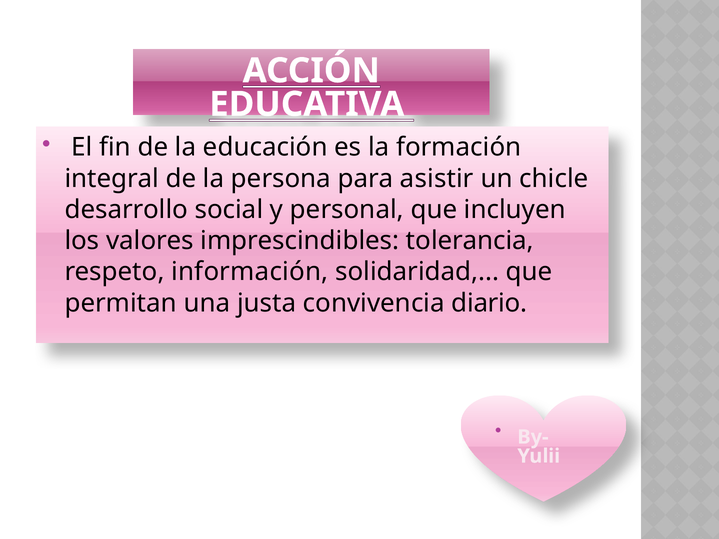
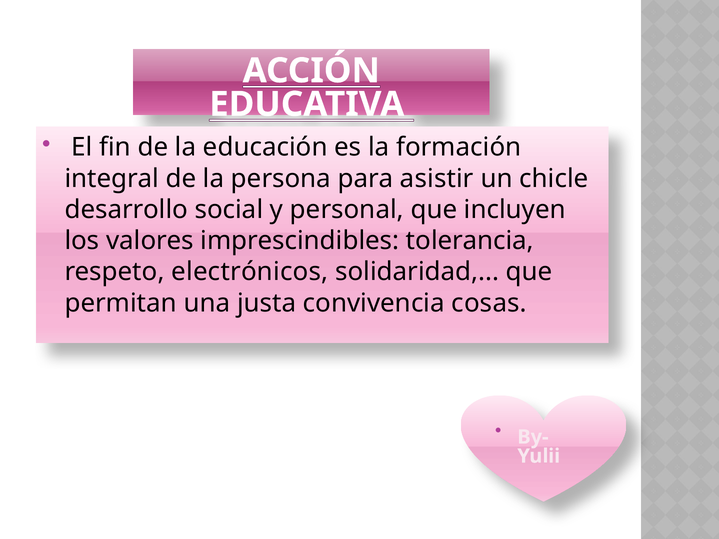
información: información -> electrónicos (250, 272)
diario: diario -> cosas (489, 303)
